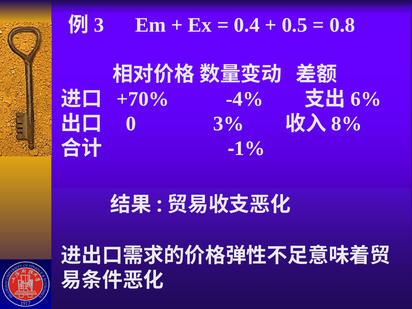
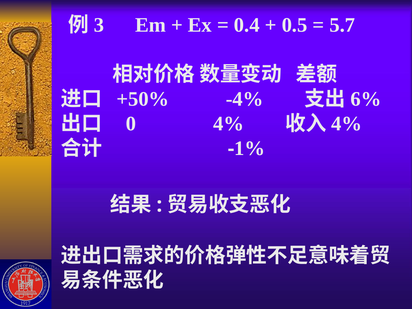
0.8: 0.8 -> 5.7 (342, 25)
+70%: +70% -> +50% (143, 99)
0 3%: 3% -> 4% (229, 124)
8%: 8% -> 4% (347, 124)
